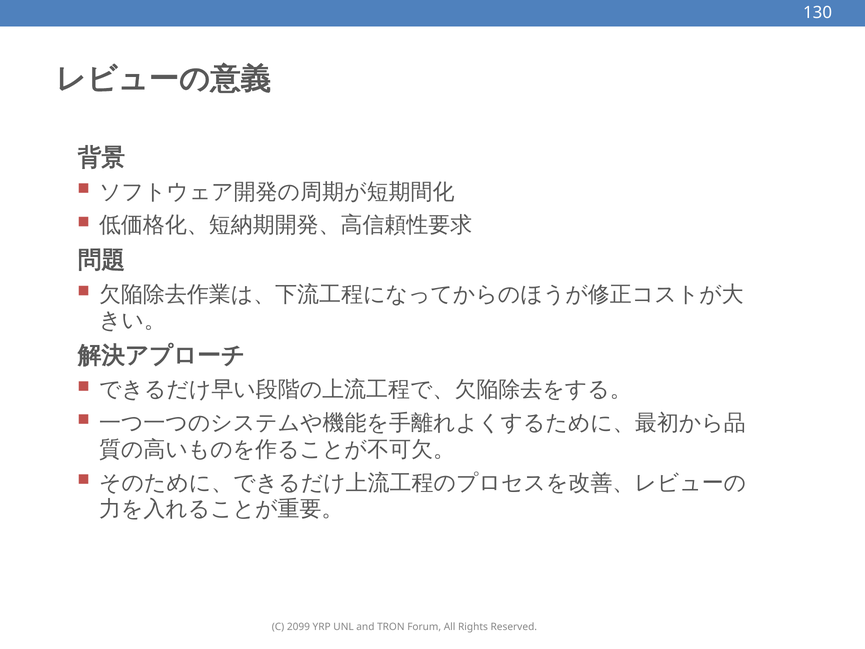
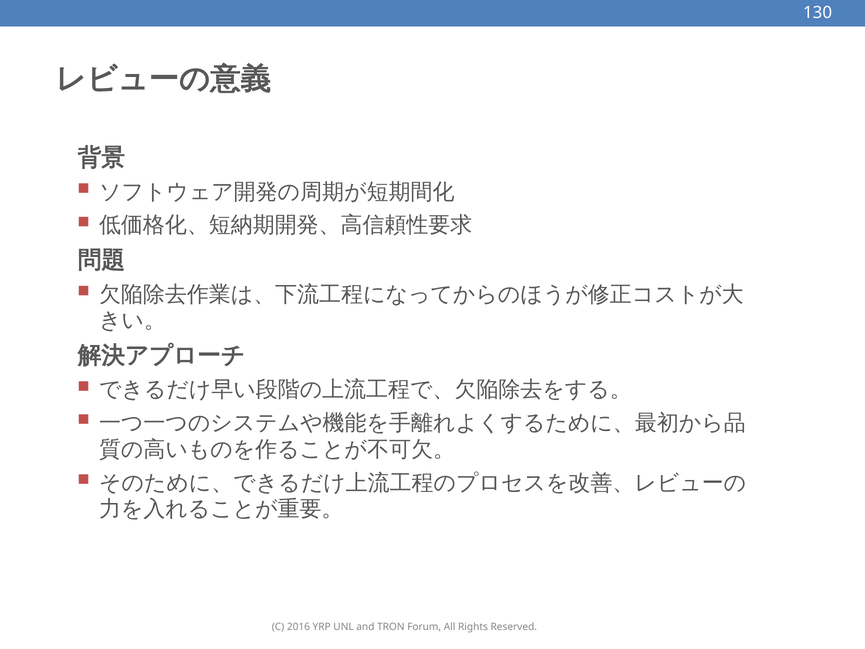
2099: 2099 -> 2016 (298, 627)
